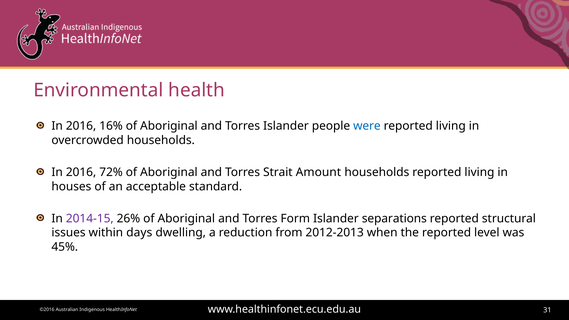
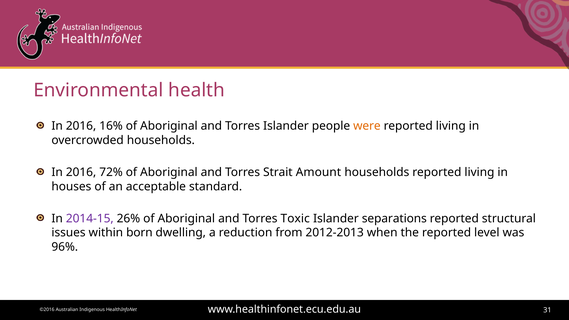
were colour: blue -> orange (367, 126)
Form: Form -> Toxic (295, 218)
days: days -> born (139, 233)
45%: 45% -> 96% (65, 247)
